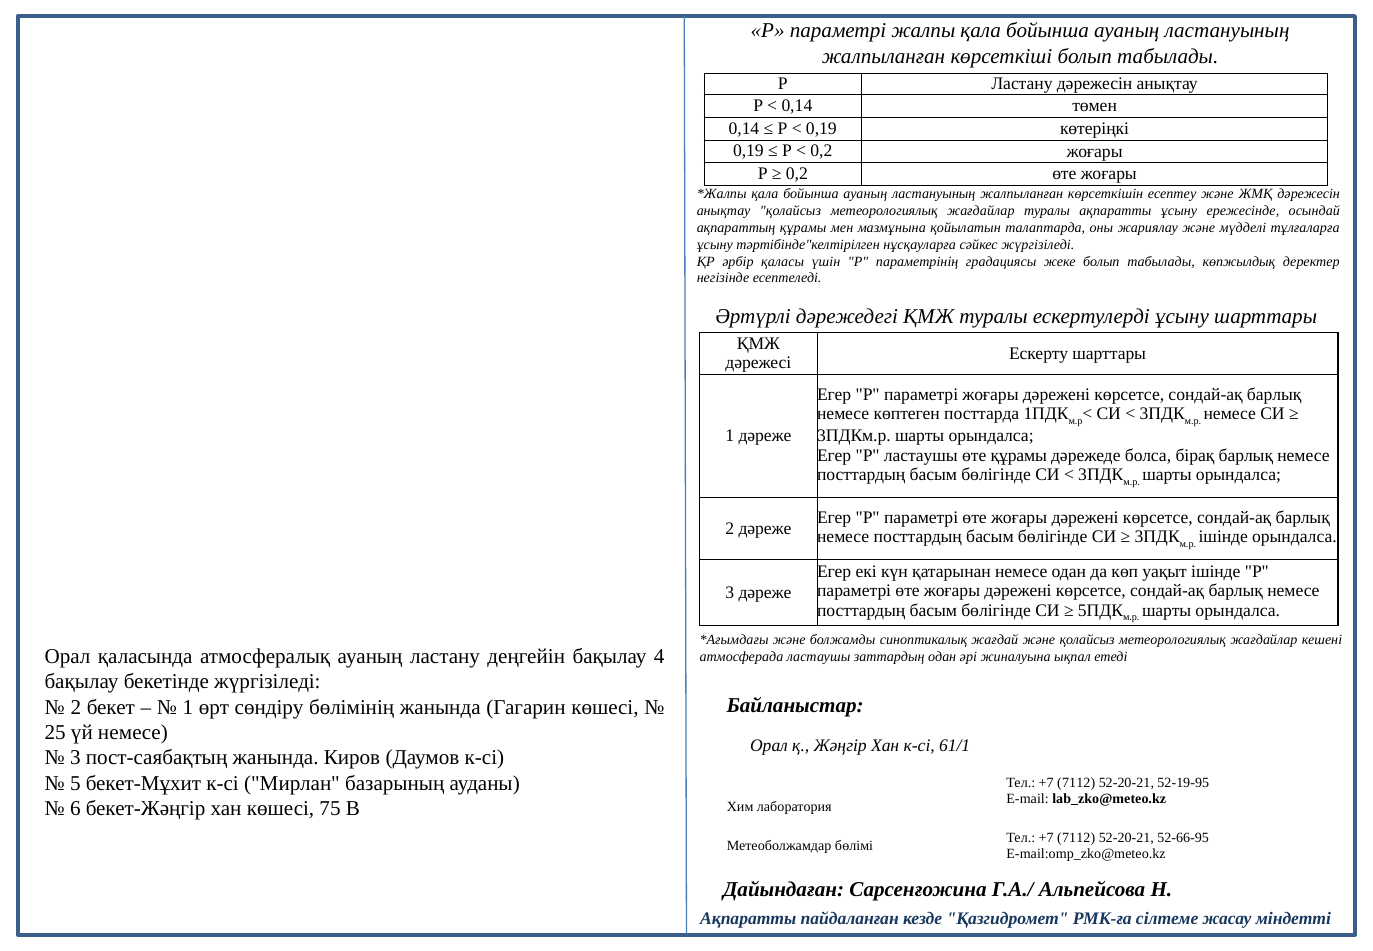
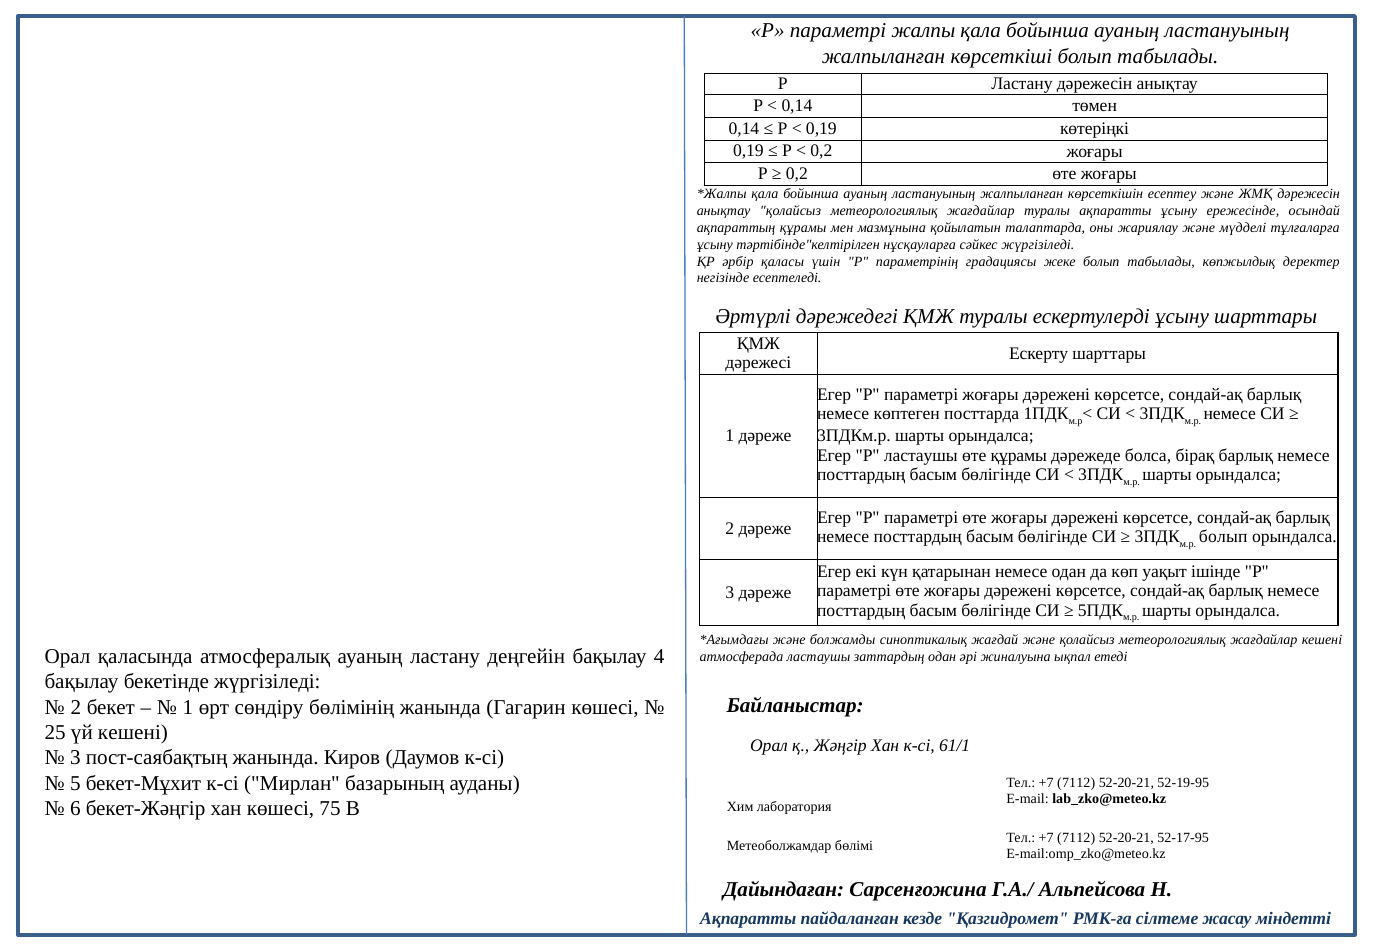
ішінде: ішінде -> болып (1223, 537)
үй немесе: немесе -> кешені (133, 732)
52-66-95: 52-66-95 -> 52-17-95 (1183, 838)
